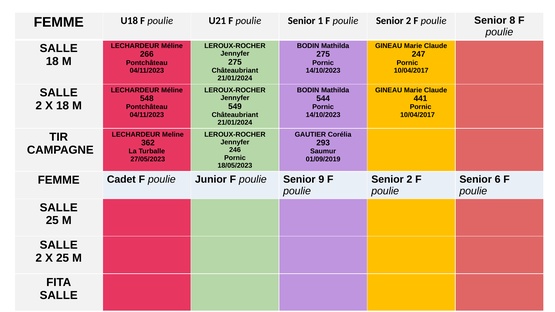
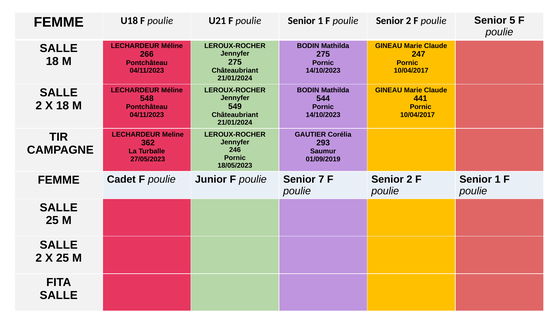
8: 8 -> 5 (512, 20)
6: 6 -> 1 (498, 180)
9: 9 -> 7 (321, 180)
